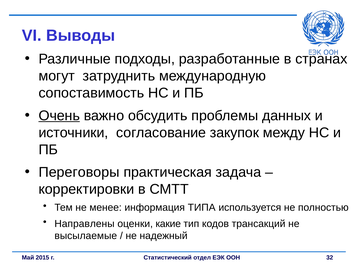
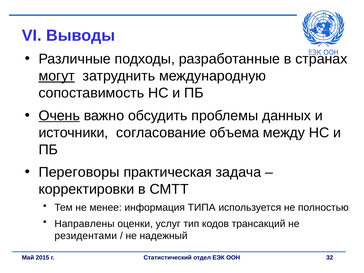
могут underline: none -> present (57, 76)
закупок: закупок -> объема (235, 133)
какие: какие -> услуг (168, 224)
высылаемые: высылаемые -> резидентами (86, 236)
